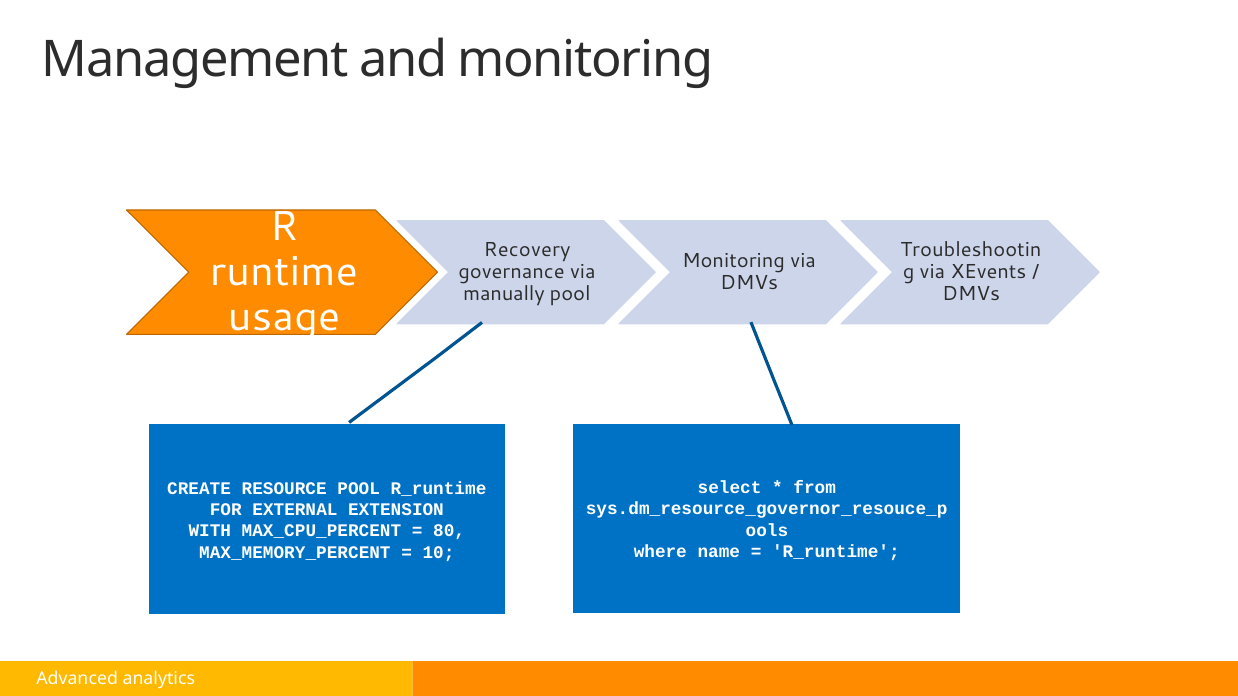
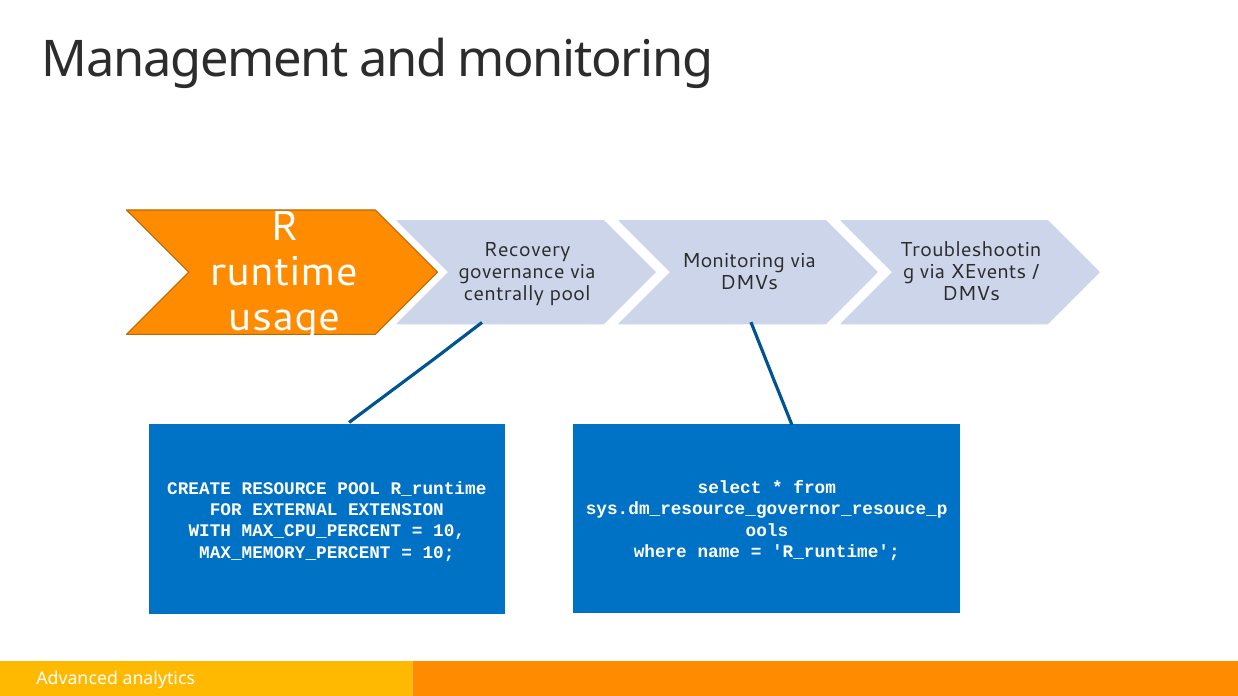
manually: manually -> centrally (504, 294)
80: 80 -> 10 (449, 531)
